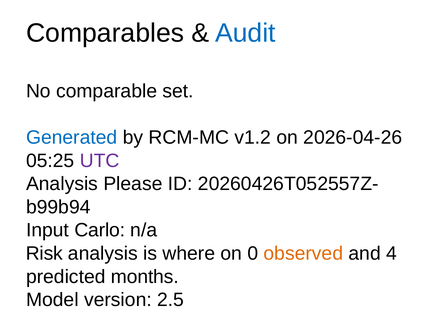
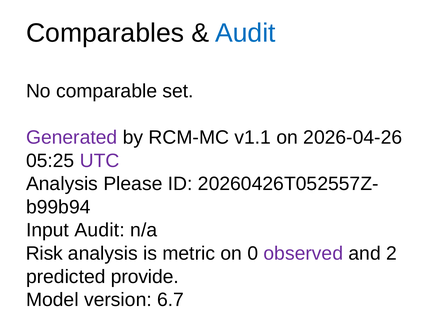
Generated colour: blue -> purple (72, 138)
v1.2: v1.2 -> v1.1 (253, 138)
Input Carlo: Carlo -> Audit (100, 230)
where: where -> metric (189, 254)
observed colour: orange -> purple (303, 254)
4: 4 -> 2 (392, 254)
months: months -> provide (145, 277)
2.5: 2.5 -> 6.7 (171, 300)
